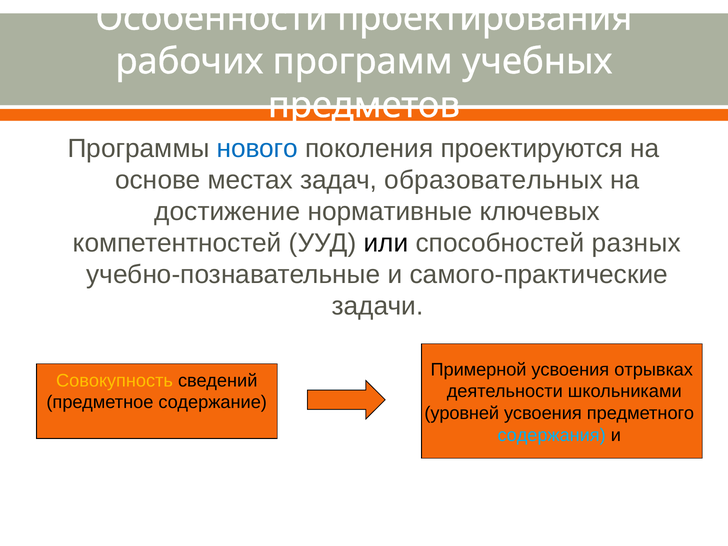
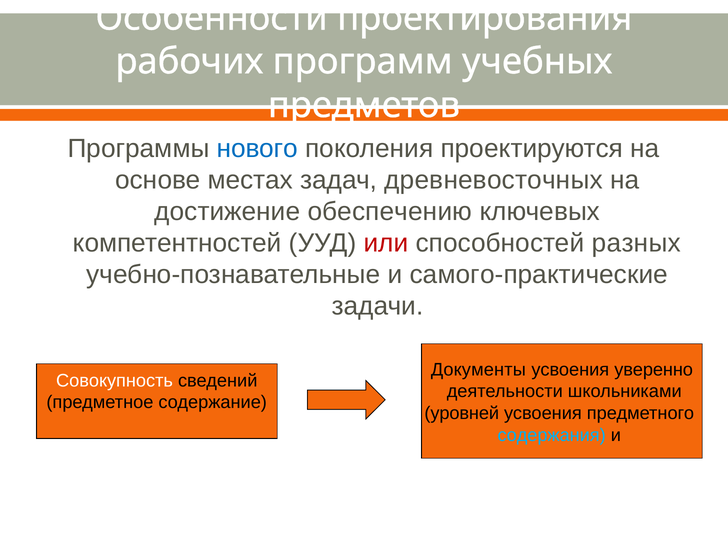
образовательных: образовательных -> древневосточных (494, 180)
нормативные: нормативные -> обеспечению (390, 212)
или colour: black -> red (386, 243)
Примерной: Примерной -> Документы (478, 370)
отрывках: отрывках -> уверенно (654, 370)
Совокупность colour: yellow -> white (115, 381)
